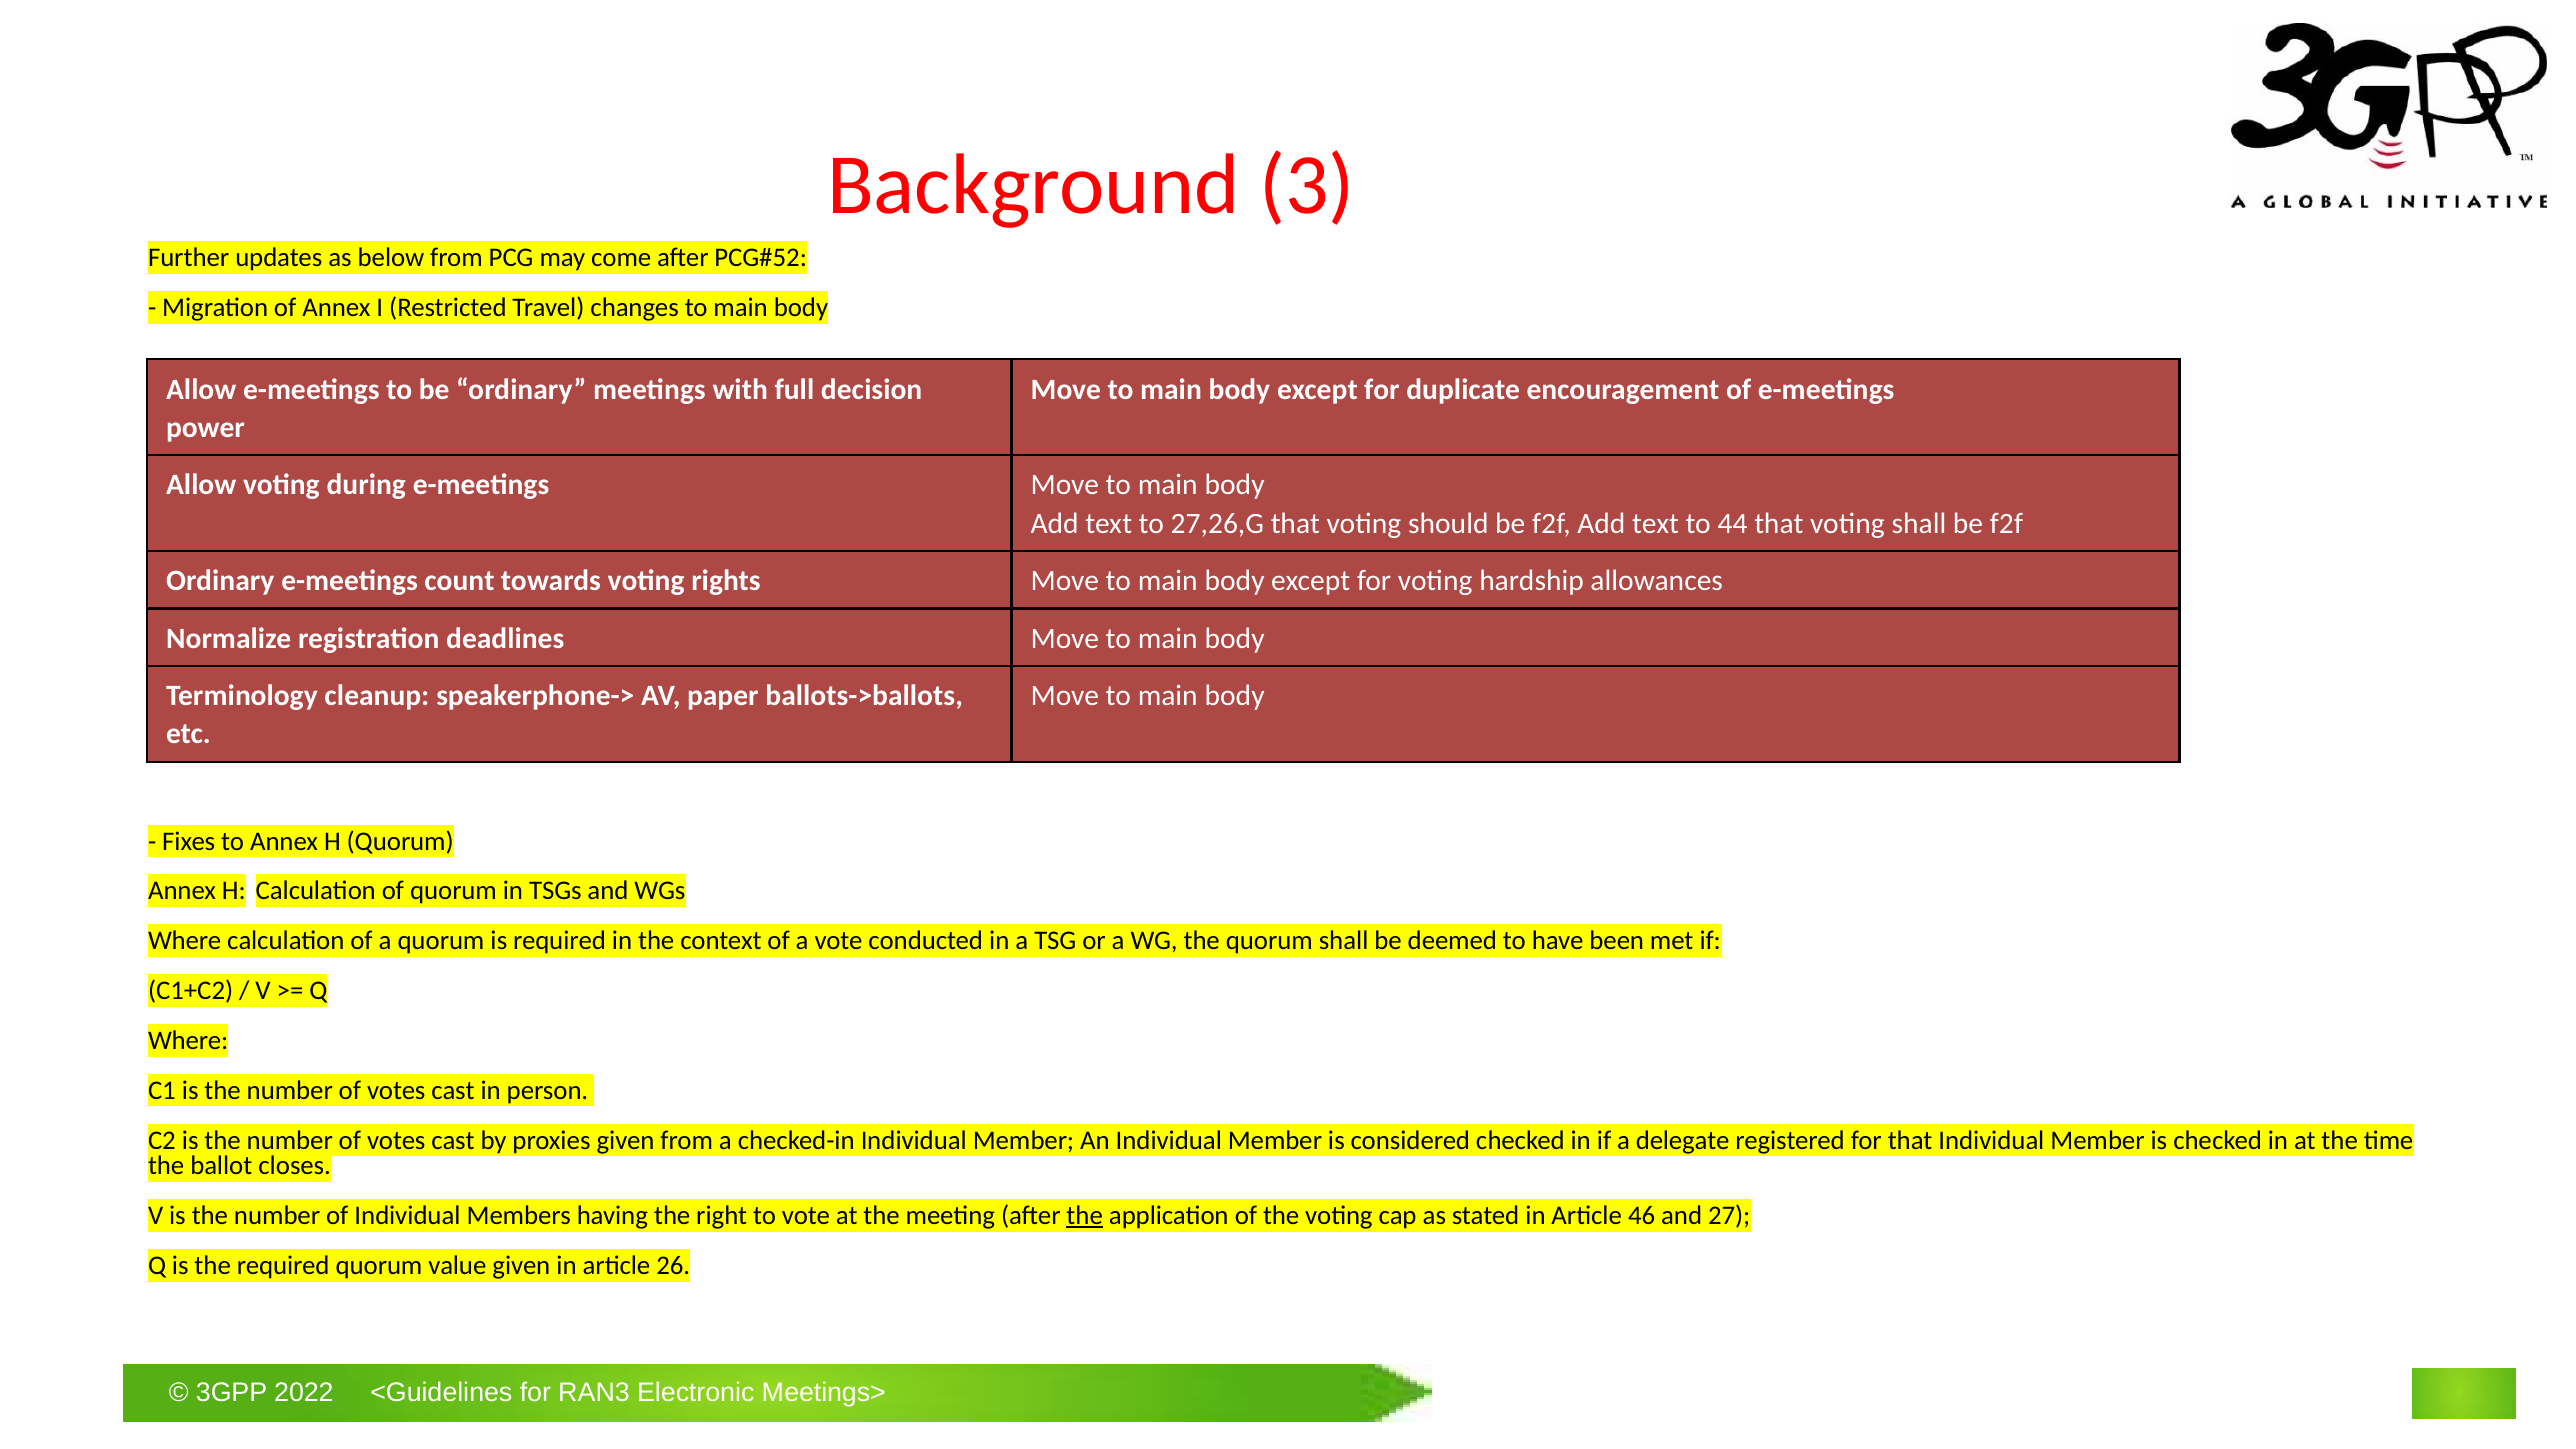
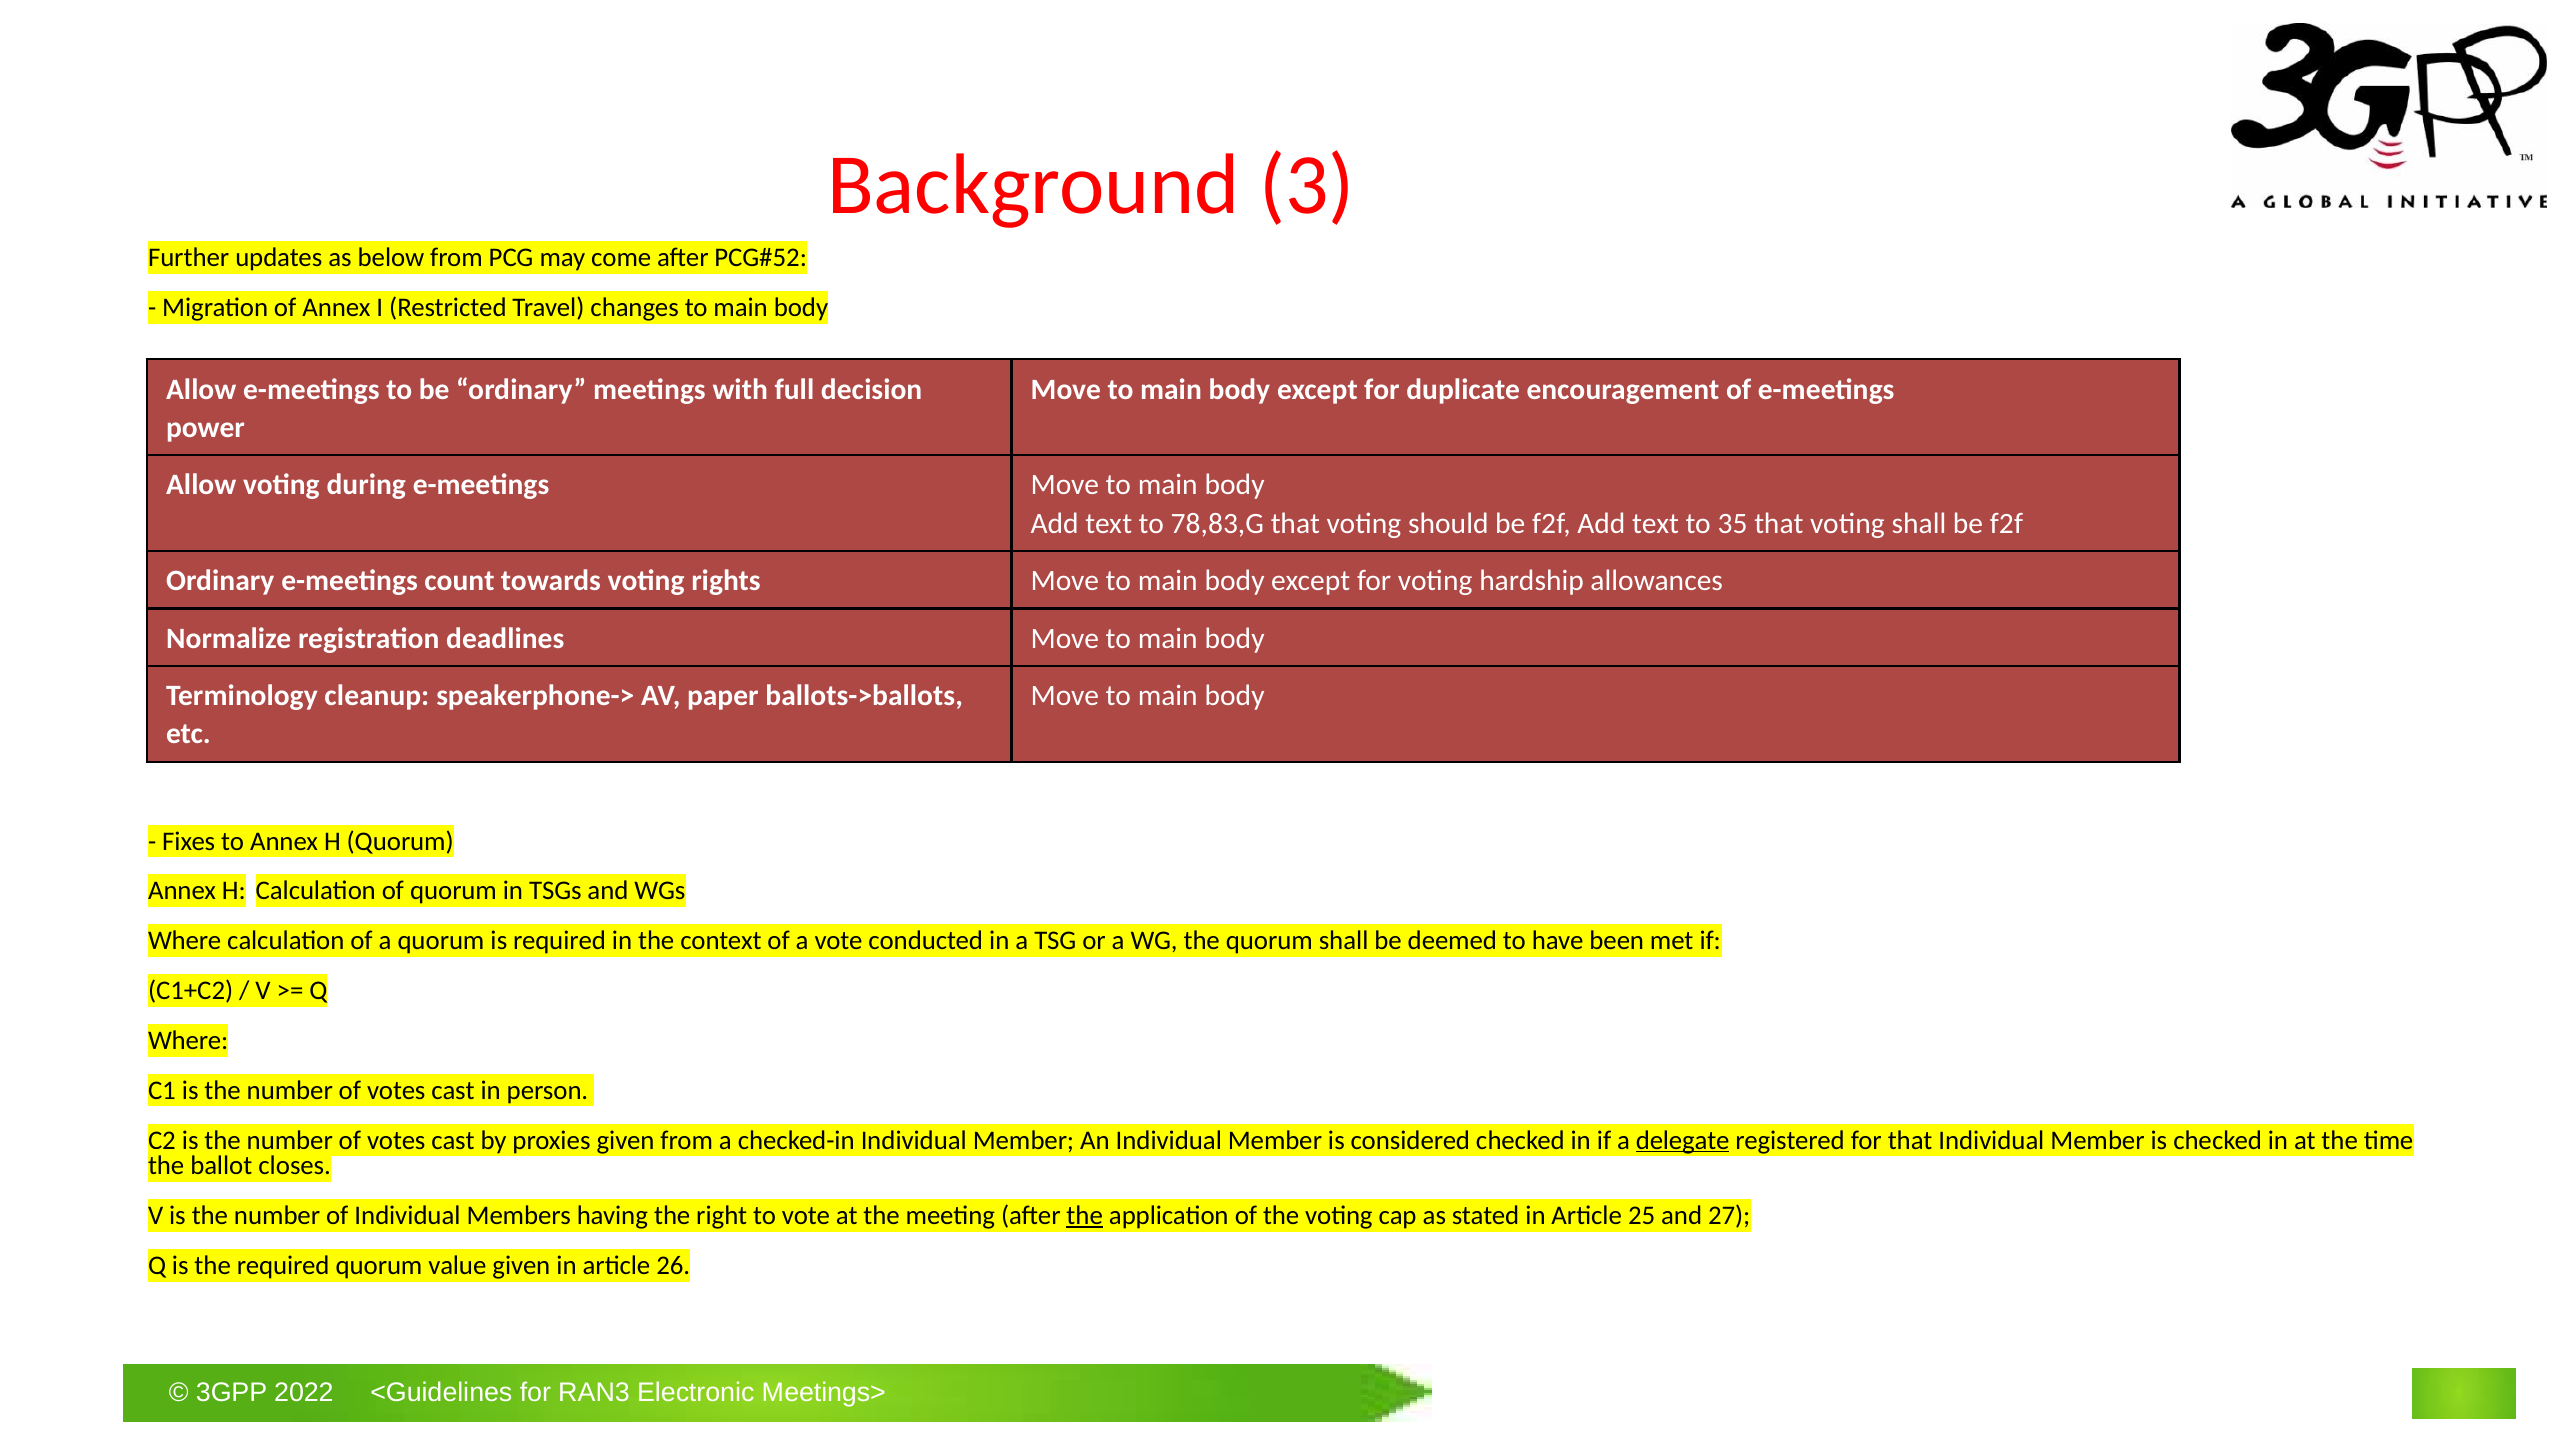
27,26,G: 27,26,G -> 78,83,G (1217, 523)
44: 44 -> 35 (1733, 523)
delegate underline: none -> present (1683, 1140)
46: 46 -> 25 (1642, 1216)
